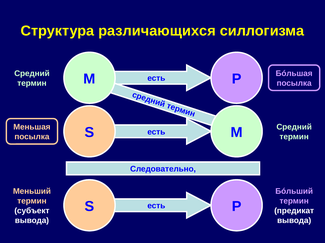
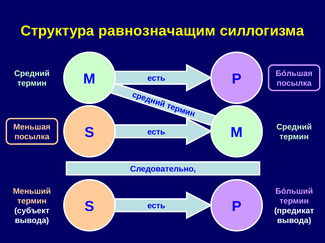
различающихся: различающихся -> равнозначащим (157, 31)
